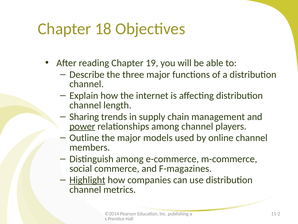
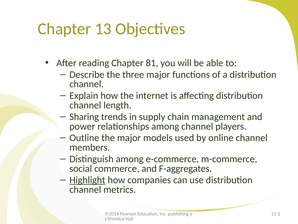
18: 18 -> 13 (103, 29)
19: 19 -> 81 (152, 63)
power underline: present -> none (82, 126)
F-magazines: F-magazines -> F-aggregates (185, 168)
